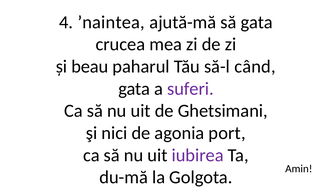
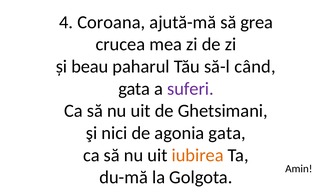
ʼnaintea: ʼnaintea -> Coroana (111, 22)
să gata: gata -> grea (257, 22)
agonia port: port -> gata (227, 133)
iubirea colour: purple -> orange (198, 155)
